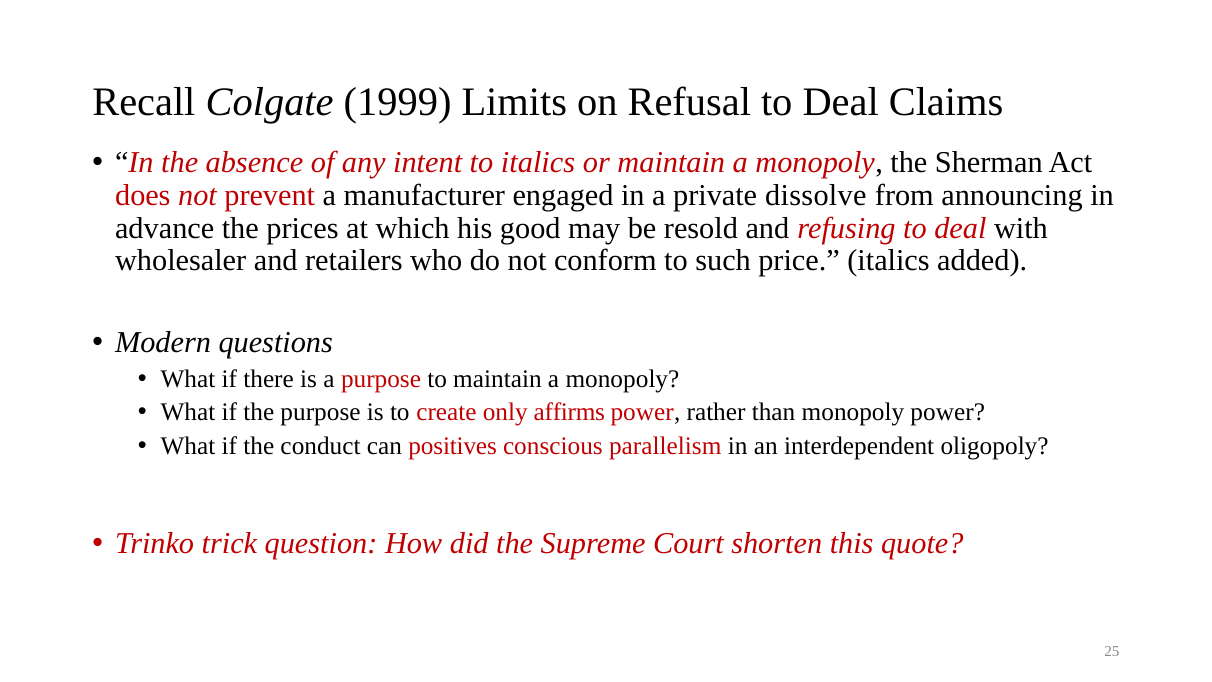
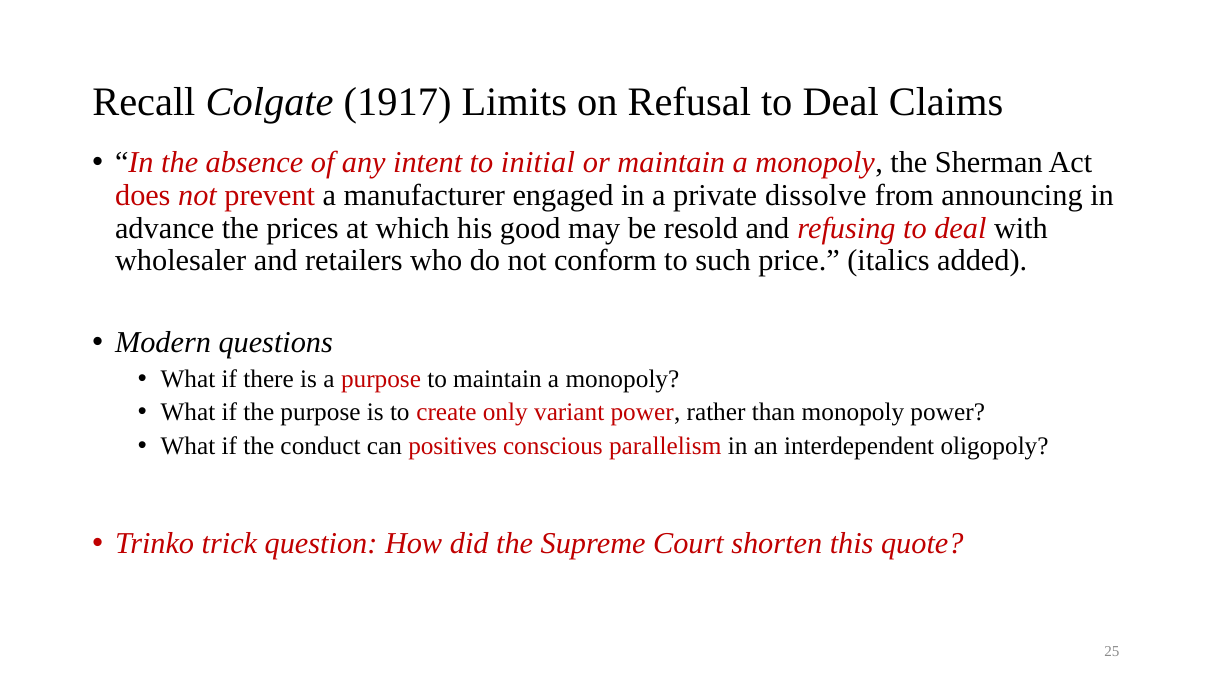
1999: 1999 -> 1917 (398, 102)
to italics: italics -> initial (538, 163)
affirms: affirms -> variant (569, 412)
